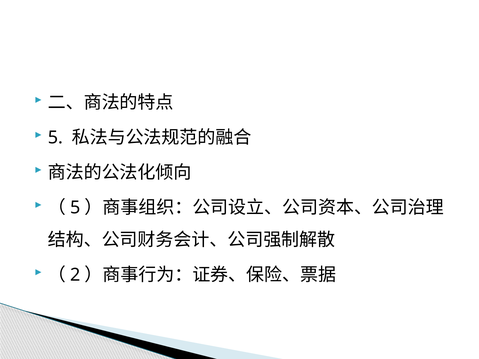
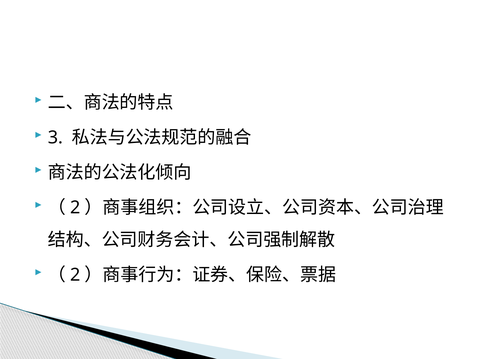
5: 5 -> 3 (55, 138)
5: 5 -> 2 (75, 208)
